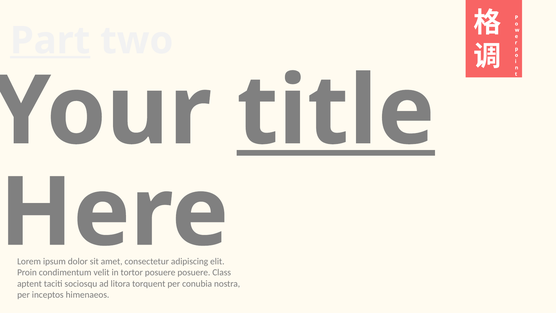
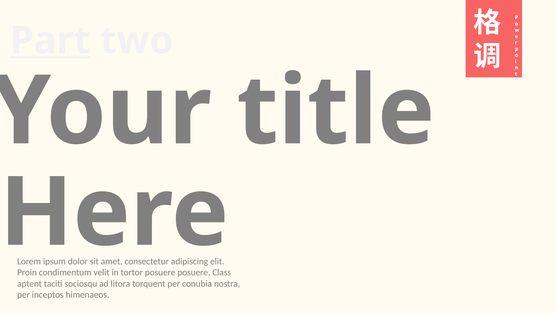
title underline: present -> none (336, 111)
